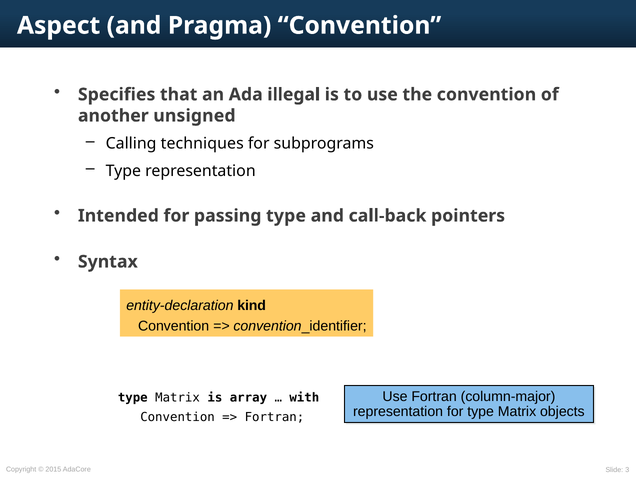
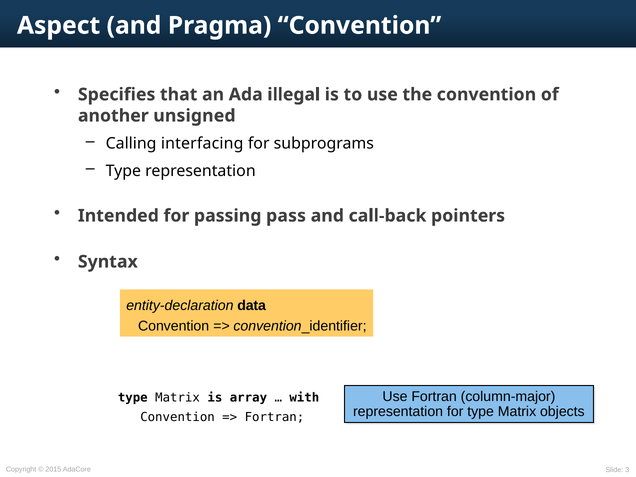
techniques: techniques -> interfacing (202, 144)
passing type: type -> pass (286, 216)
kind: kind -> data (252, 306)
